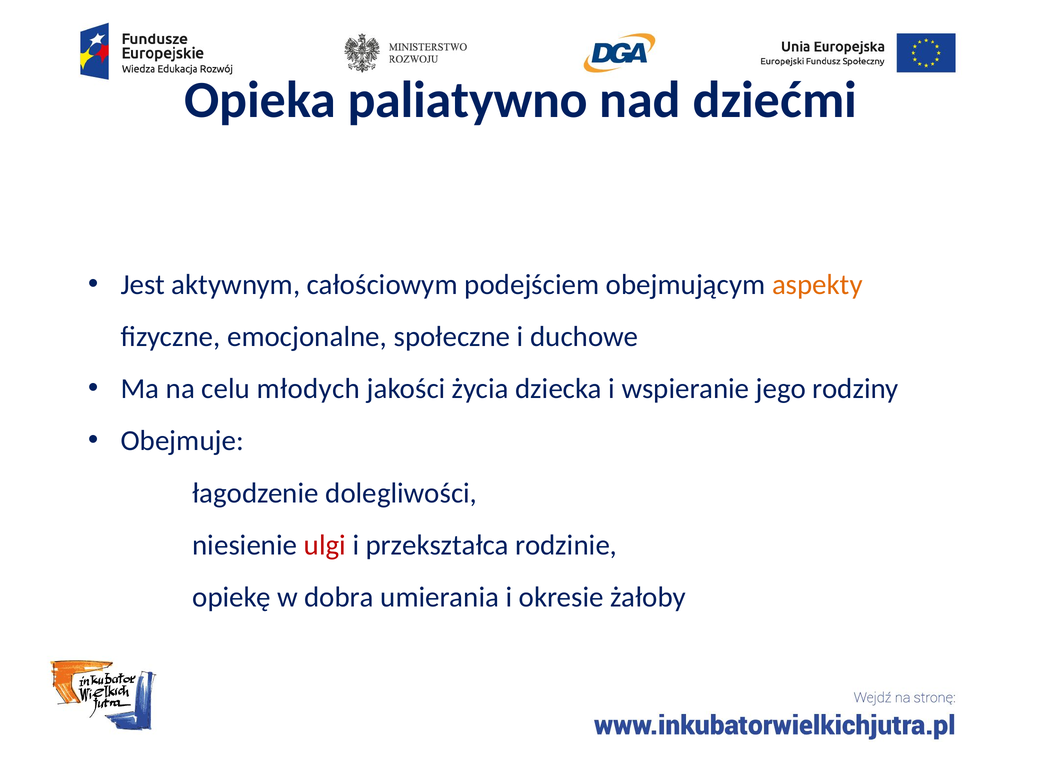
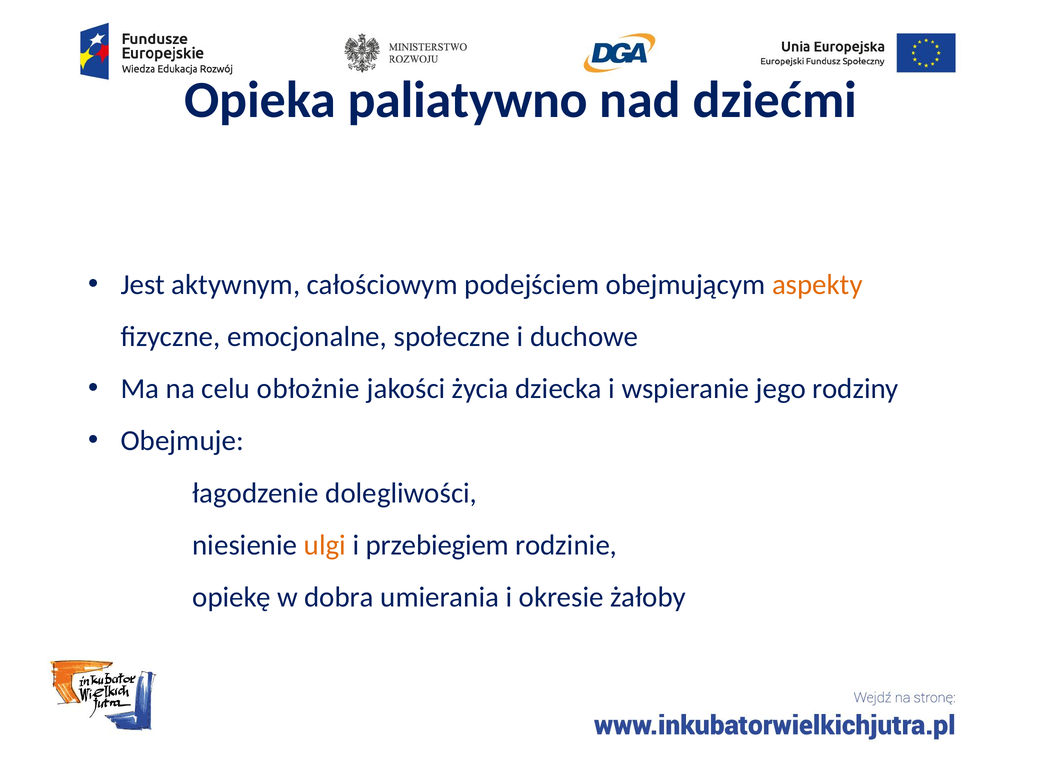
młodych: młodych -> obłożnie (308, 389)
ulgi colour: red -> orange (325, 545)
przekształca: przekształca -> przebiegiem (437, 545)
